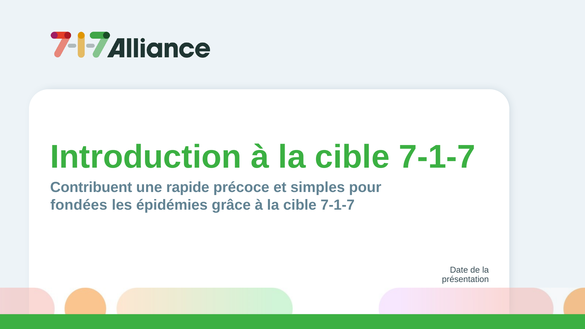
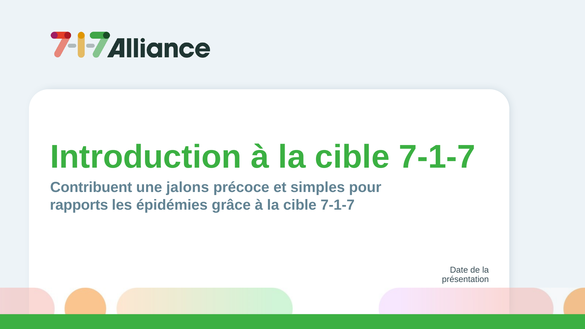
rapide: rapide -> jalons (188, 187)
fondées: fondées -> rapports (79, 205)
